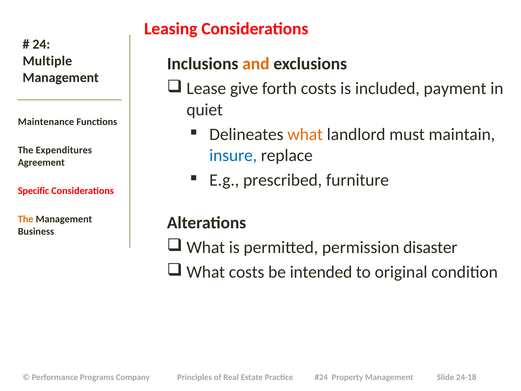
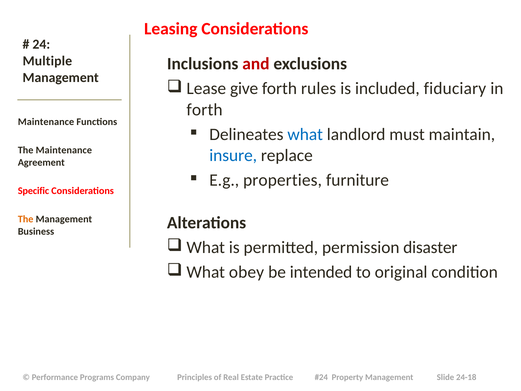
and colour: orange -> red (256, 64)
forth costs: costs -> rules (319, 88)
payment: payment -> fiduciary (455, 88)
quiet: quiet -> forth (205, 110)
what colour: orange -> blue (305, 134)
The Expenditures: Expenditures -> Maintenance (64, 150)
prescribed: prescribed -> properties (283, 180)
costs: costs -> obey (246, 272)
